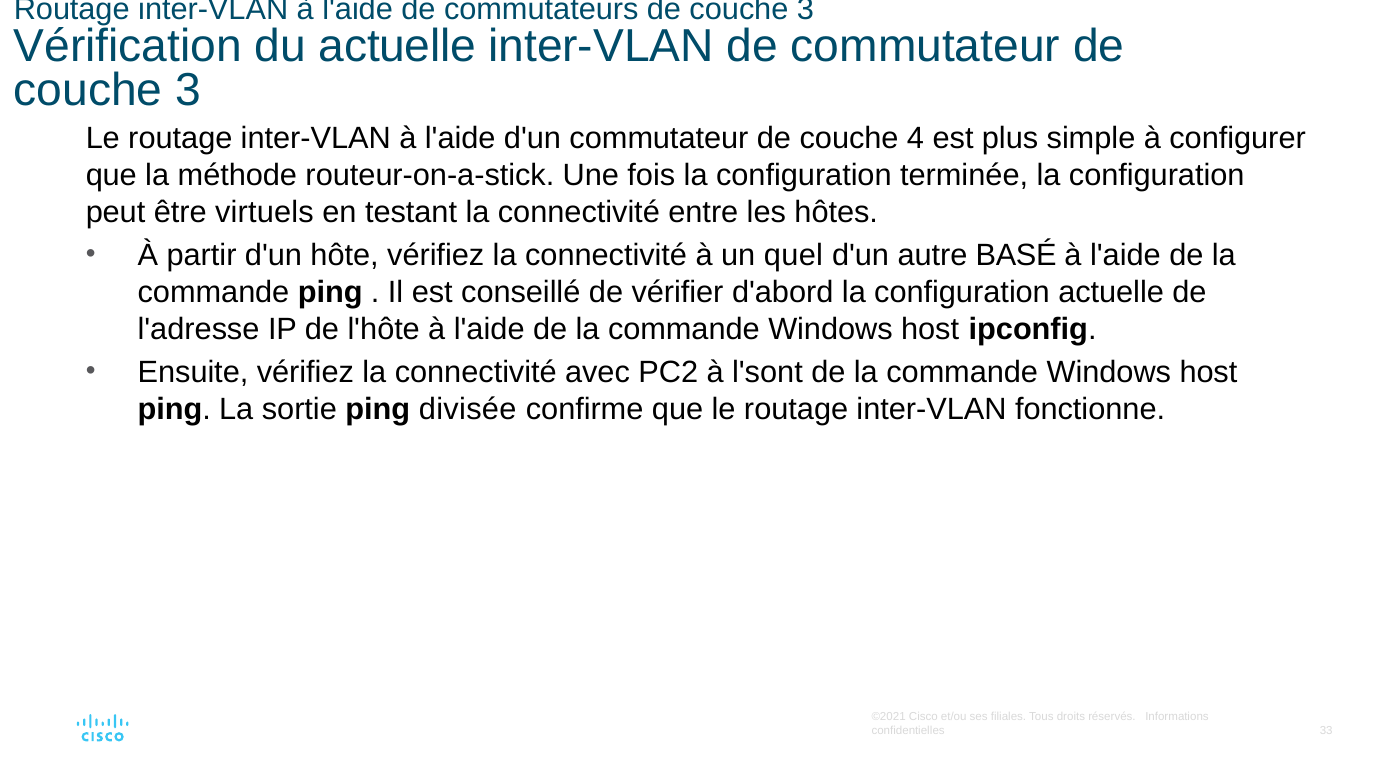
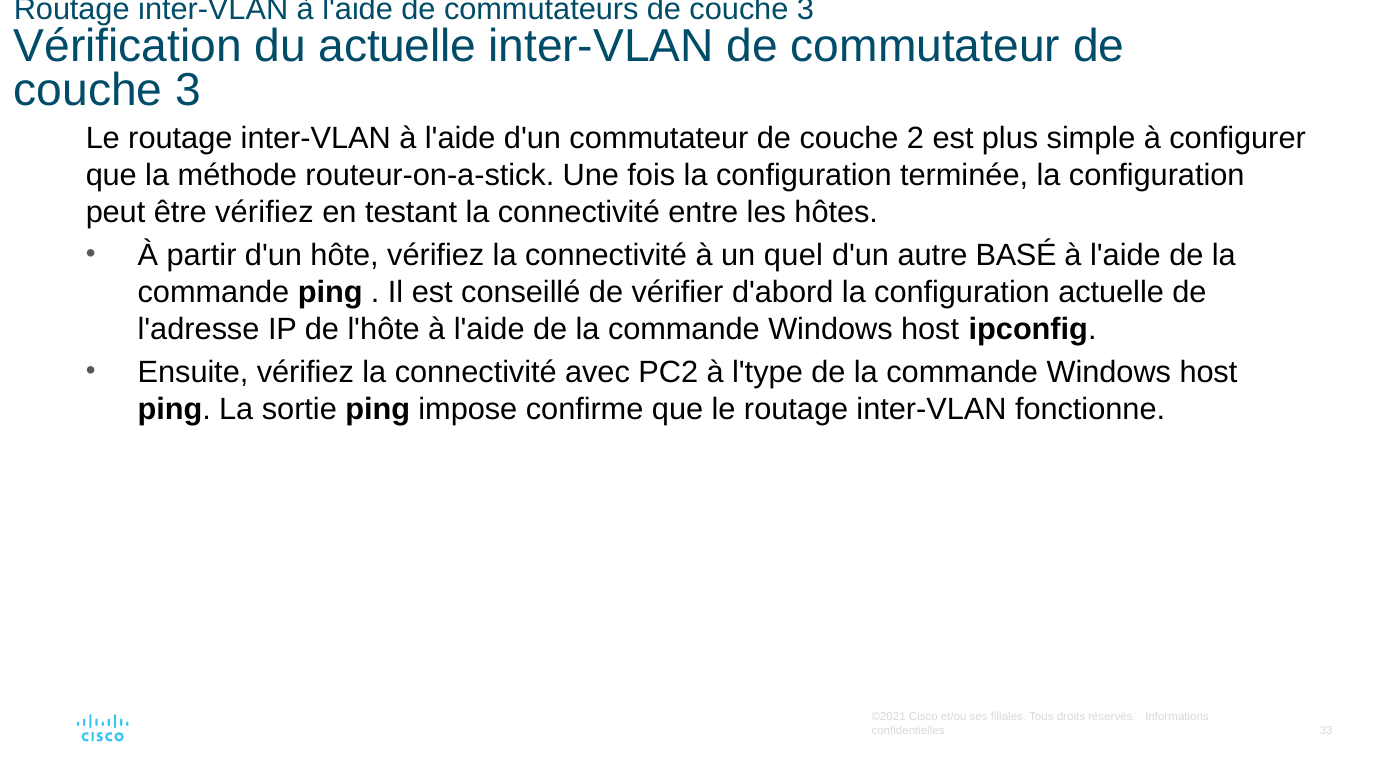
4: 4 -> 2 (916, 138)
être virtuels: virtuels -> vérifiez (264, 212)
l'sont: l'sont -> l'type (767, 372)
divisée: divisée -> impose (468, 409)
